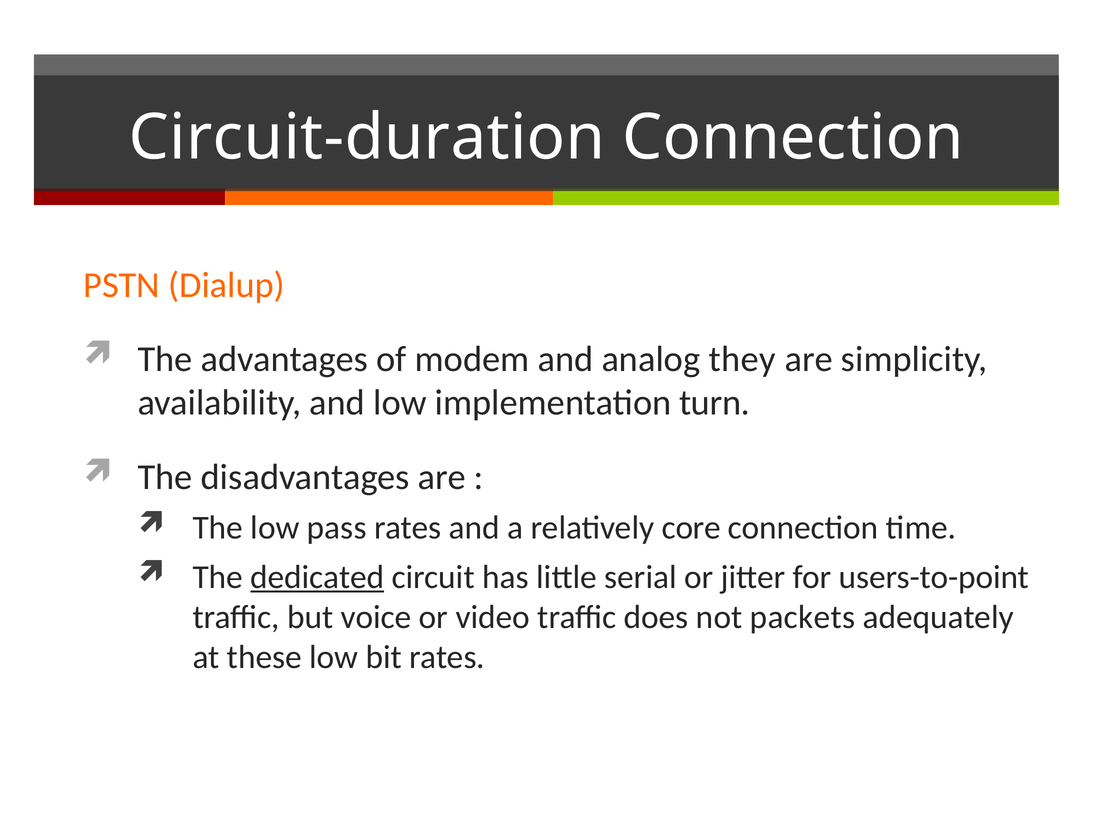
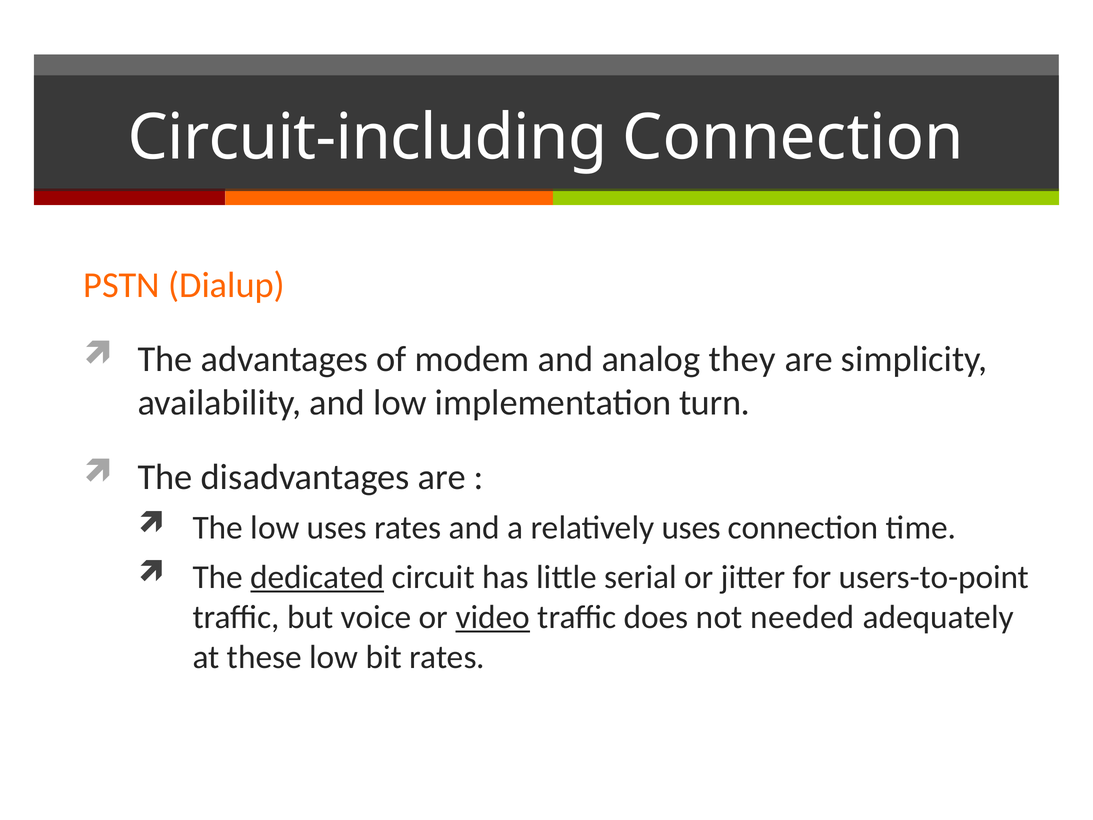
Circuit-duration: Circuit-duration -> Circuit-including (368, 138)
low pass: pass -> uses (337, 528)
relatively core: core -> uses (691, 528)
video underline: none -> present (493, 617)
packets: packets -> needed (802, 617)
